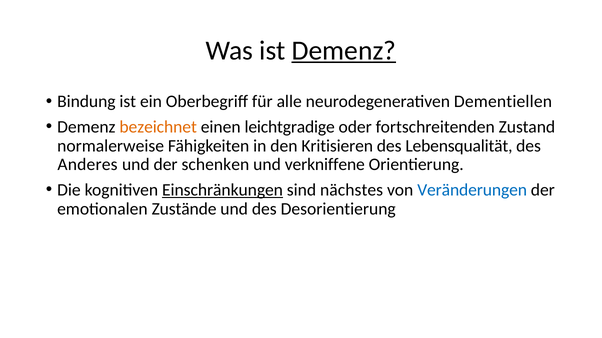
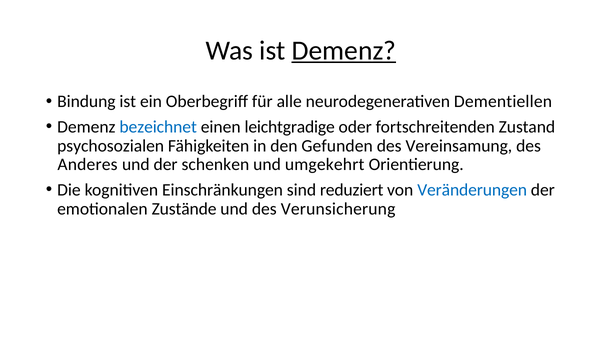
bezeichnet colour: orange -> blue (158, 127)
normalerweise: normalerweise -> psychosozialen (111, 146)
Kritisieren: Kritisieren -> Gefunden (337, 146)
Lebensqualität: Lebensqualität -> Vereinsamung (459, 146)
verkniffene: verkniffene -> umgekehrt (325, 165)
Einschränkungen underline: present -> none (223, 190)
nächstes: nächstes -> reduziert (352, 190)
Desorientierung: Desorientierung -> Verunsicherung (338, 209)
